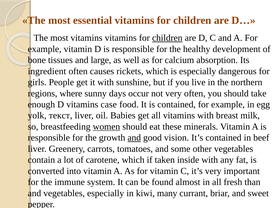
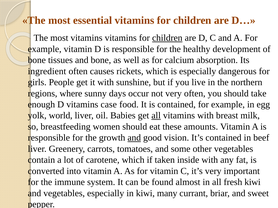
and large: large -> bone (101, 60)
текст: текст -> world (61, 116)
all underline: none -> present (156, 116)
women underline: present -> none (106, 127)
minerals: minerals -> amounts (201, 127)
fresh than: than -> kiwi (253, 183)
